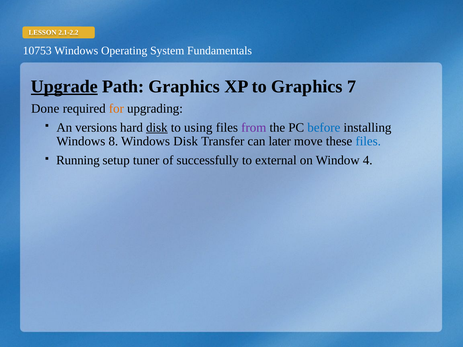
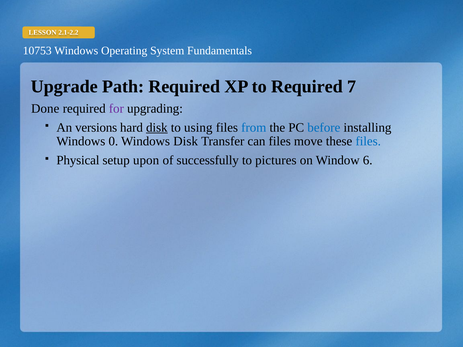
Upgrade underline: present -> none (64, 87)
Path Graphics: Graphics -> Required (184, 87)
to Graphics: Graphics -> Required (307, 87)
for colour: orange -> purple (116, 109)
from colour: purple -> blue (254, 128)
8: 8 -> 0 (113, 141)
can later: later -> files (280, 141)
Running: Running -> Physical (78, 160)
tuner: tuner -> upon (146, 160)
external: external -> pictures (276, 160)
4: 4 -> 6 (368, 160)
